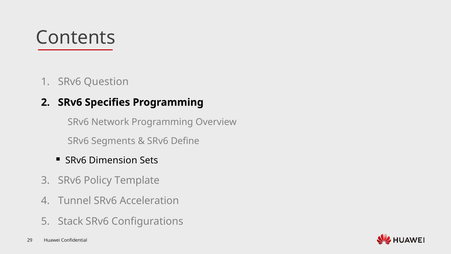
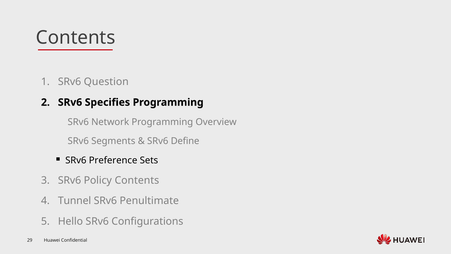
Dimension: Dimension -> Preference (113, 160)
Policy Template: Template -> Contents (137, 180)
Acceleration: Acceleration -> Penultimate (149, 201)
Stack: Stack -> Hello (70, 221)
